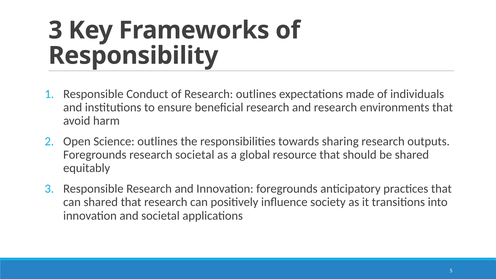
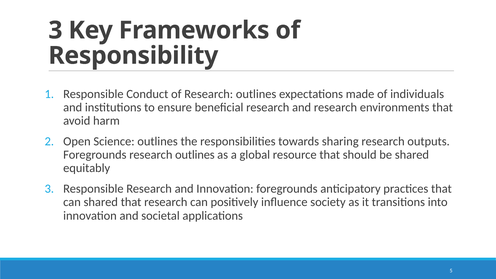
Foregrounds research societal: societal -> outlines (195, 155)
